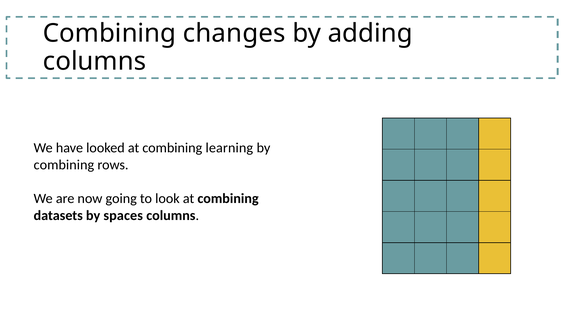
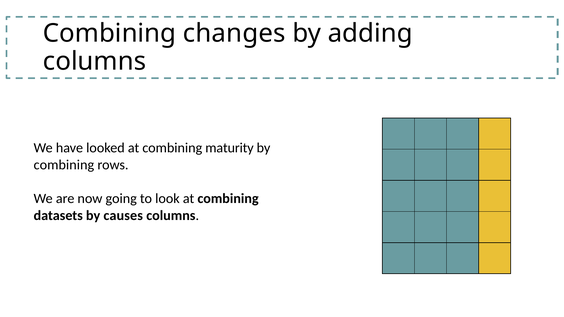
learning: learning -> maturity (229, 148)
spaces: spaces -> causes (123, 216)
